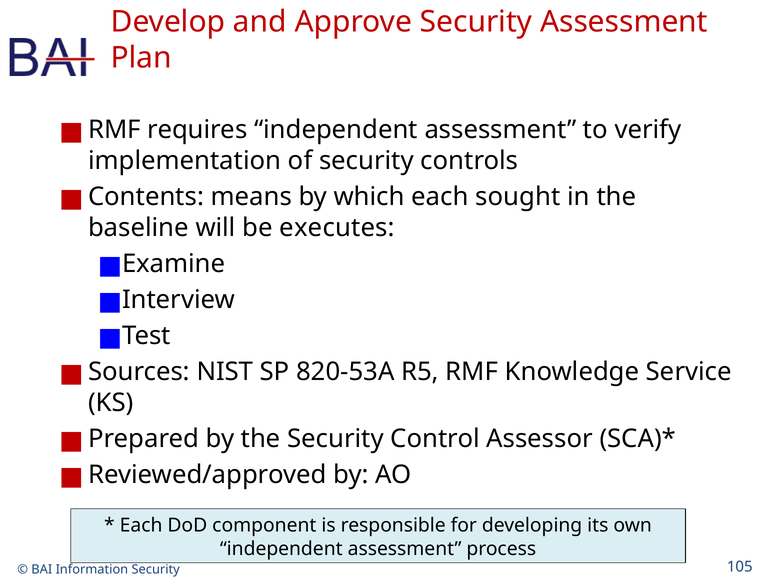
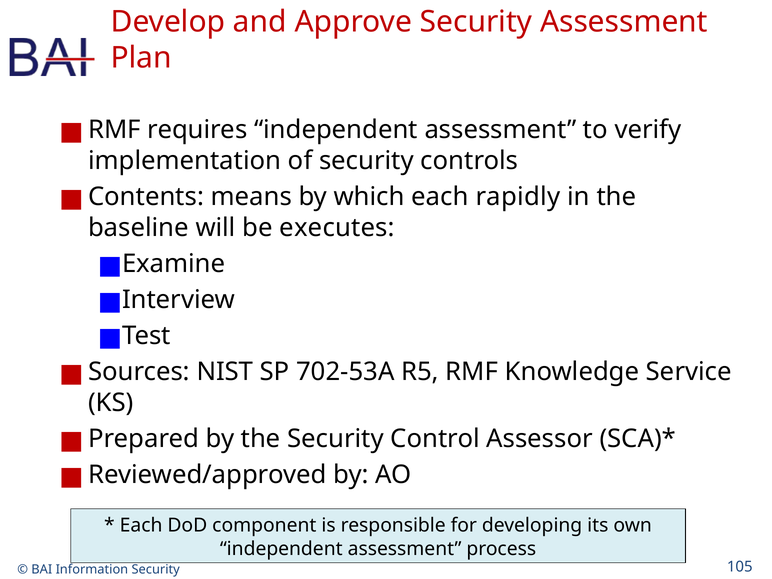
sought: sought -> rapidly (518, 197)
820-53A: 820-53A -> 702-53A (345, 372)
